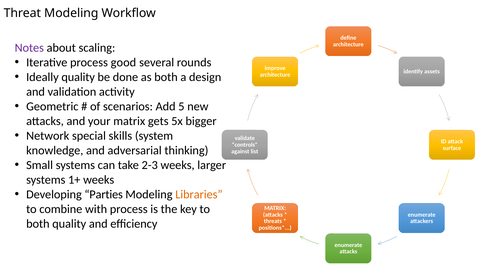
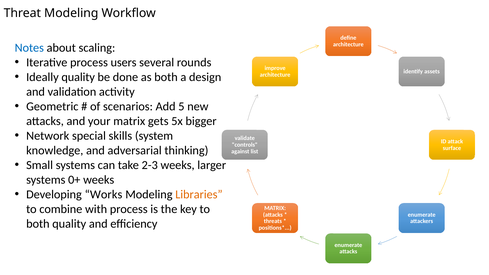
Notes colour: purple -> blue (29, 48)
good: good -> users (124, 63)
1+: 1+ -> 0+ (74, 180)
Parties: Parties -> Works (104, 195)
